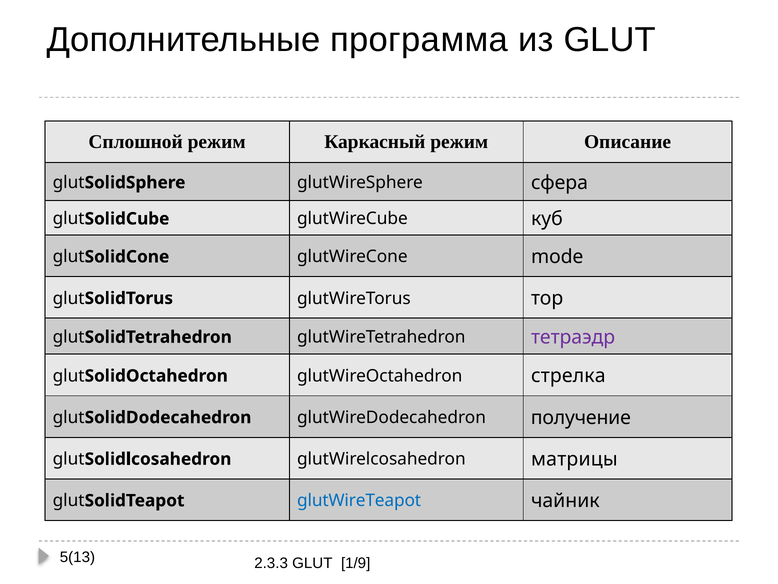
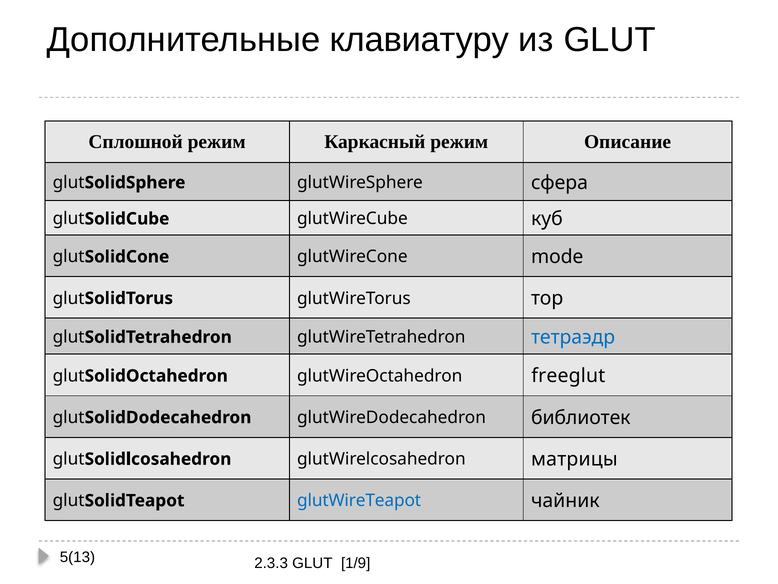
программа: программа -> клавиатуру (419, 40)
тетраэдр colour: purple -> blue (573, 337)
стрелка: стрелка -> freeglut (568, 376)
получение: получение -> библиотек (581, 417)
